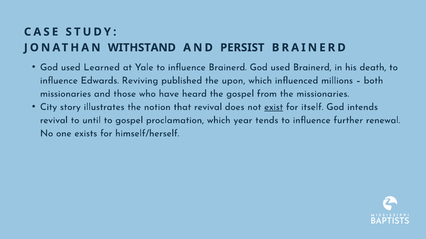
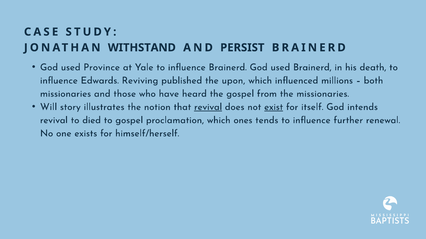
Learned: Learned -> Province (102, 67)
City: City -> Will (49, 107)
revival underline: none -> present (208, 107)
until: until -> died (92, 120)
year: year -> ones (243, 120)
